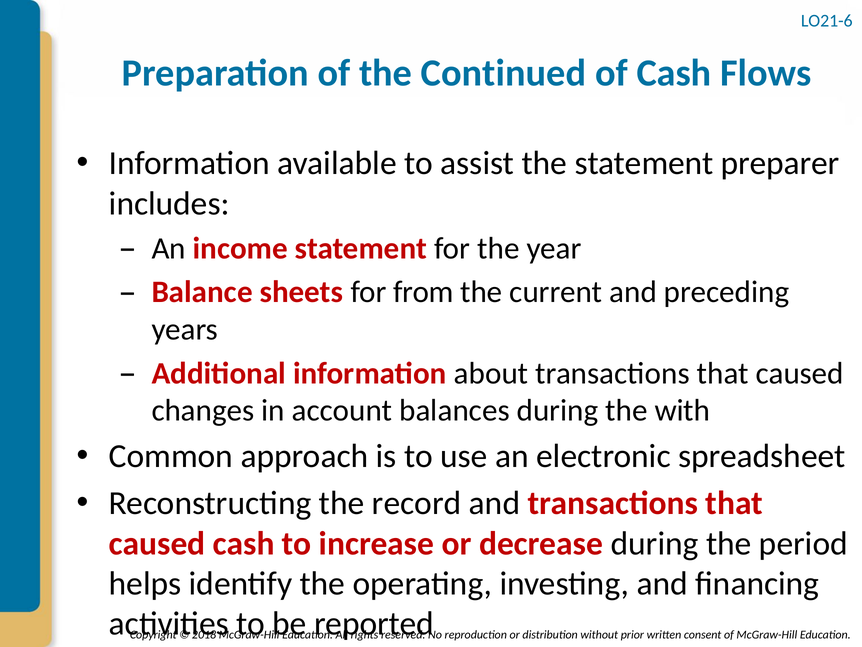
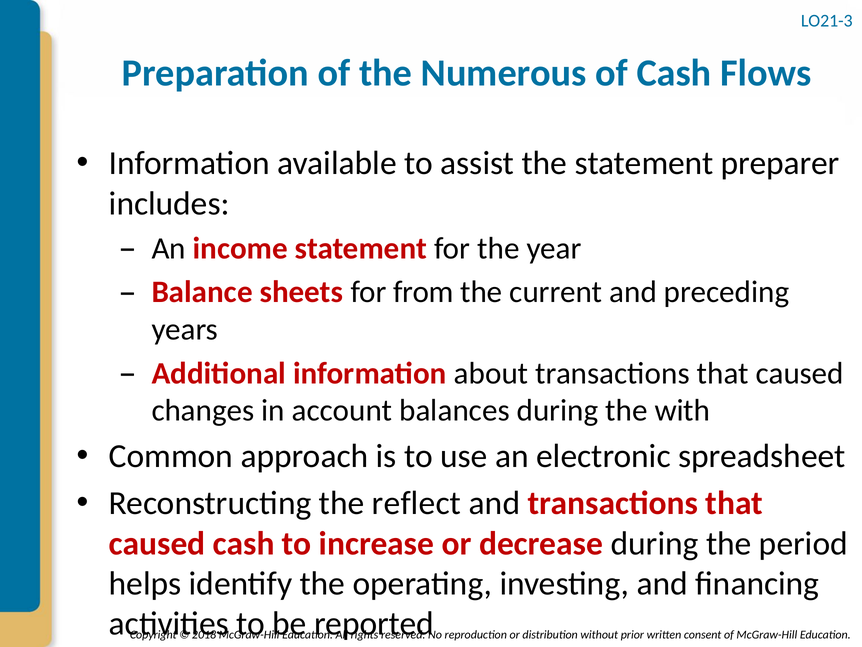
LO21-6: LO21-6 -> LO21-3 (827, 21)
Continued: Continued -> Numerous (504, 73)
record: record -> reflect (417, 503)
